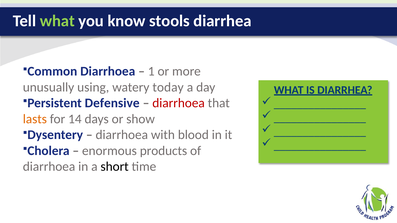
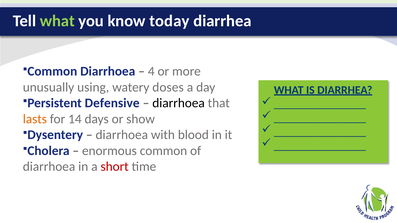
stools: stools -> today (169, 21)
1: 1 -> 4 (151, 71)
today: today -> doses (168, 87)
diarrhoea colour: red -> black (179, 103)
products: products -> common (163, 151)
short colour: black -> red (115, 167)
